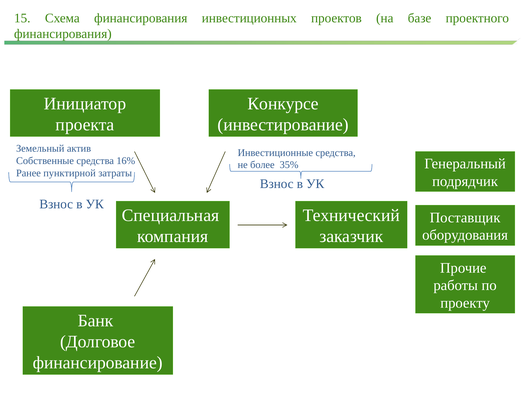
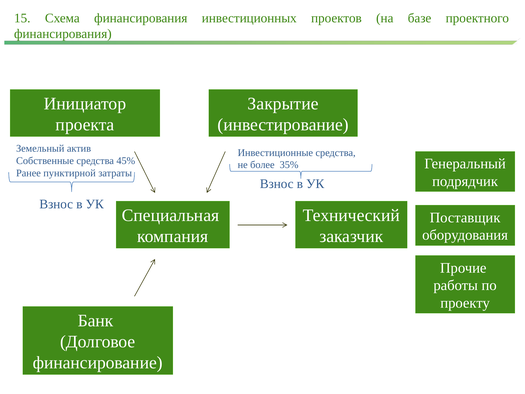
Конкурсе: Конкурсе -> Закрытие (283, 104)
16%: 16% -> 45% (126, 161)
